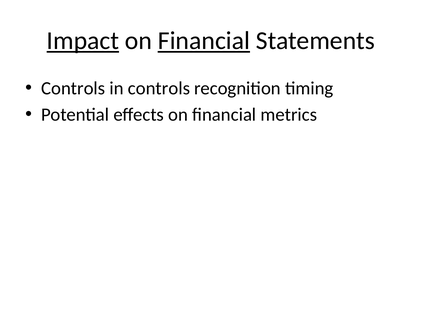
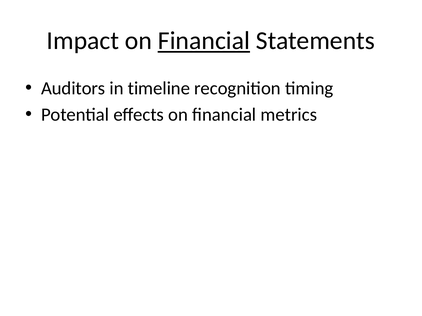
Impact underline: present -> none (83, 41)
Controls: Controls -> Auditors (73, 89)
in controls: controls -> timeline (159, 89)
